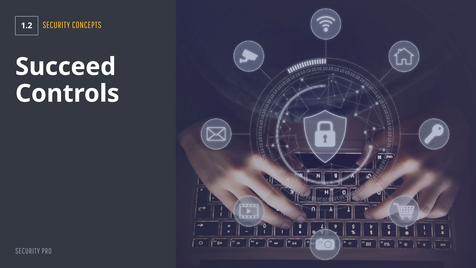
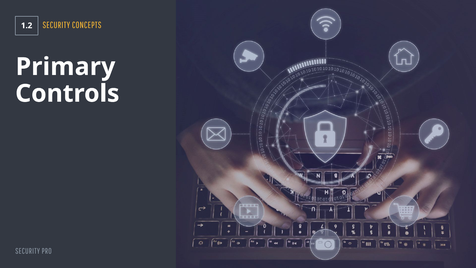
Succeed: Succeed -> Primary (65, 67)
